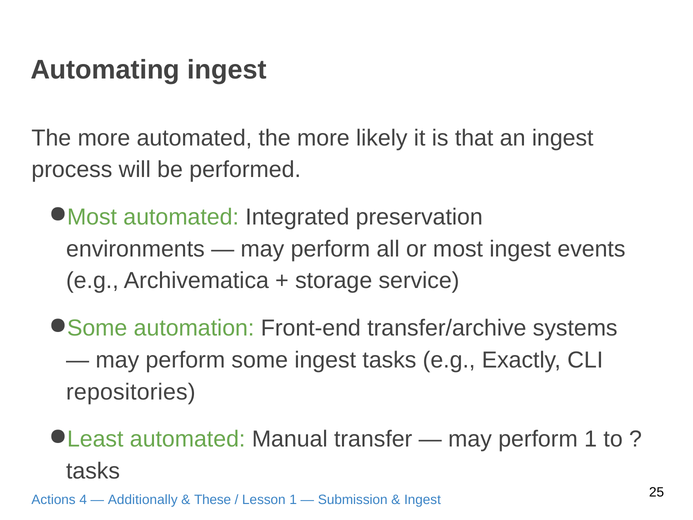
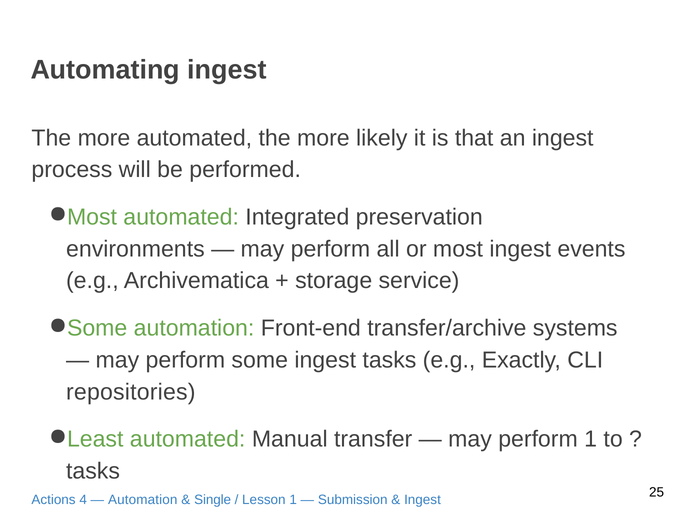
Additionally: Additionally -> Automation (143, 500)
These: These -> Single (213, 500)
